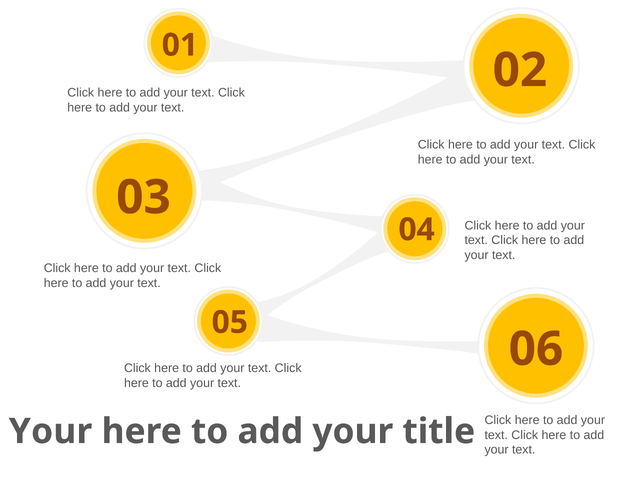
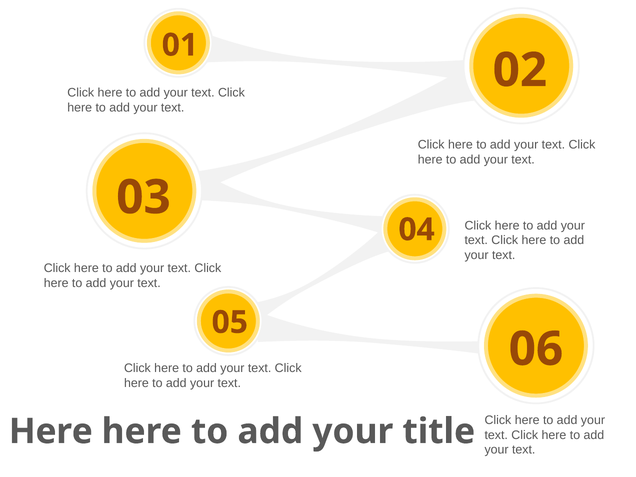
Your: Your -> Here (51, 431)
